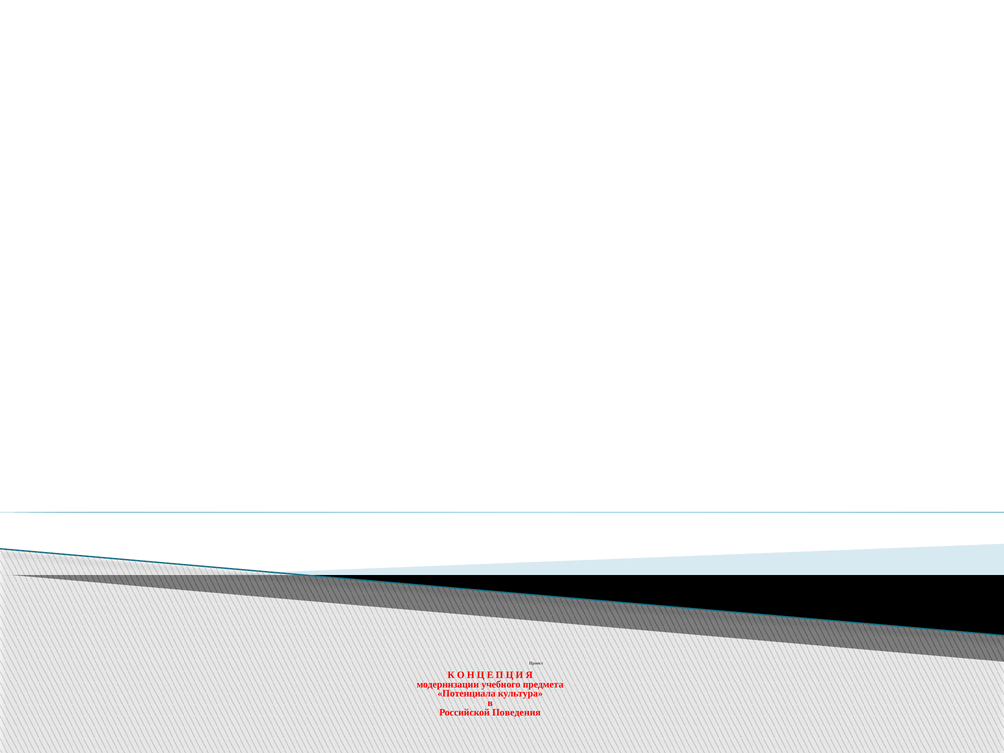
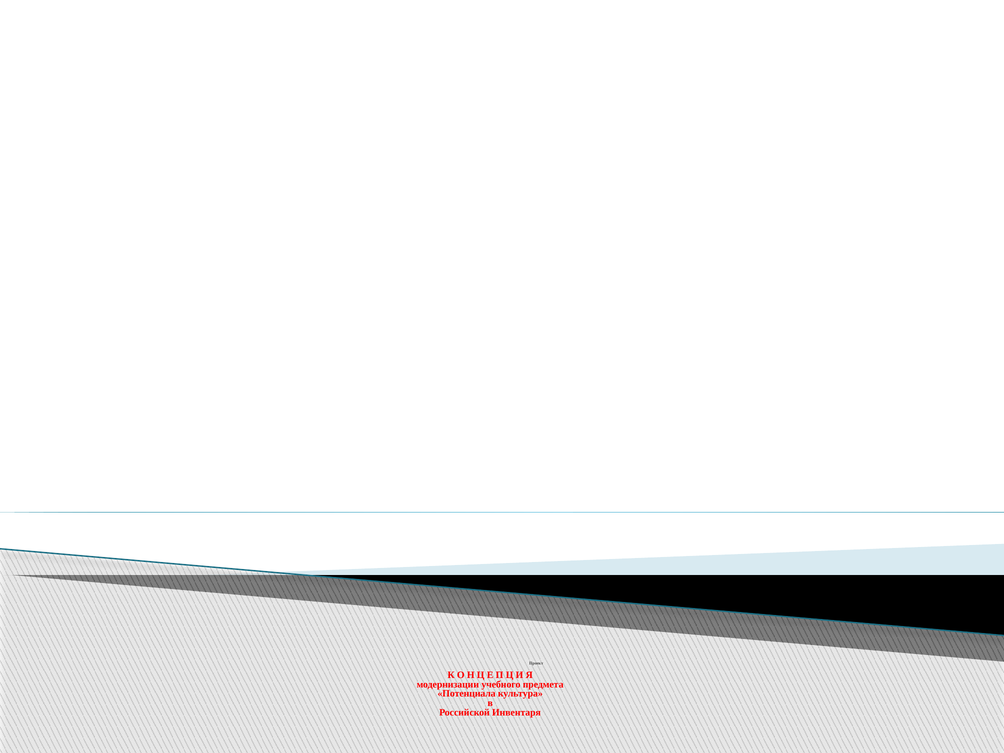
Поведения: Поведения -> Инвентаря (516, 712)
